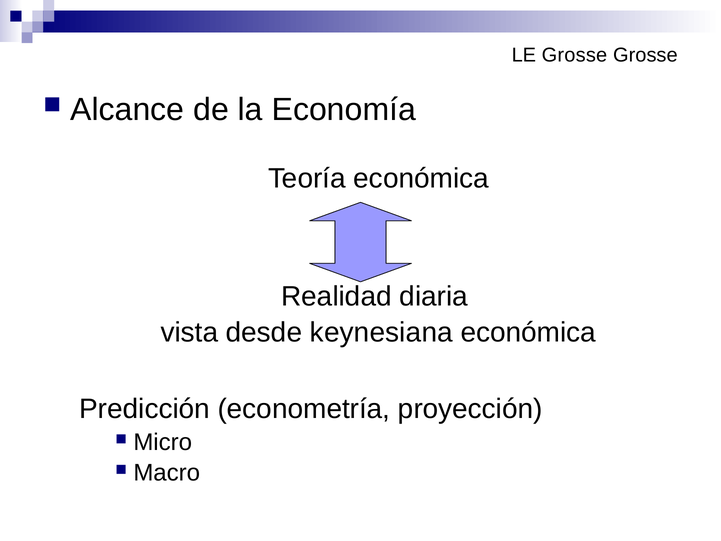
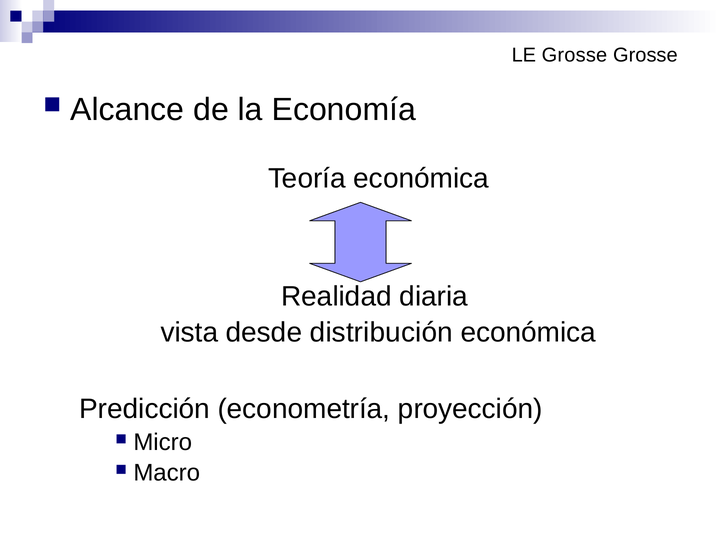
keynesiana: keynesiana -> distribución (381, 332)
